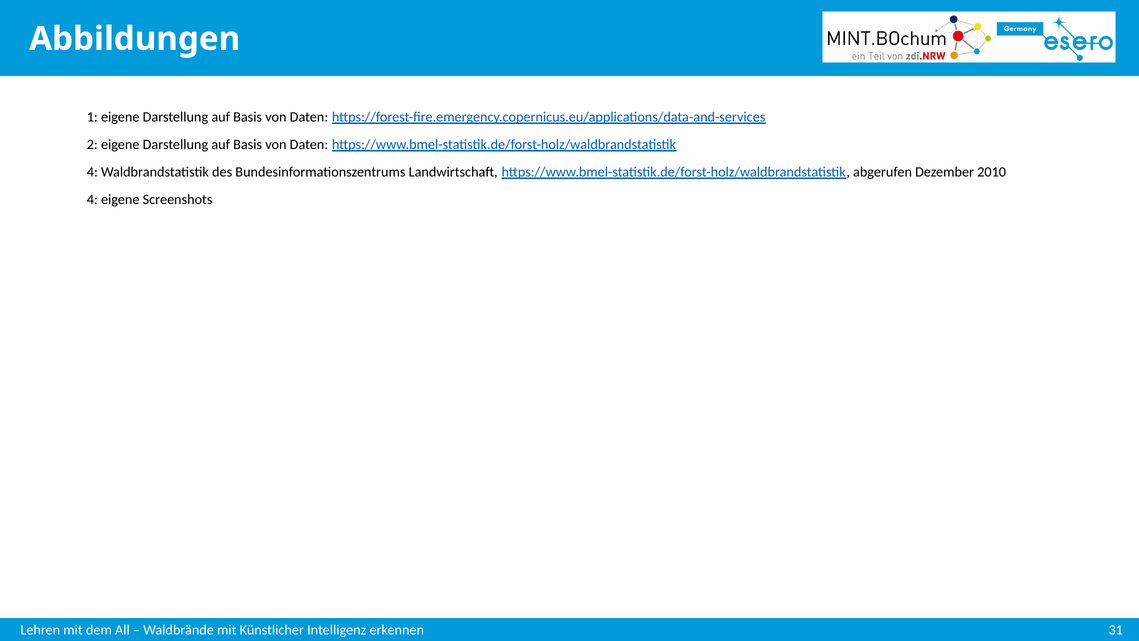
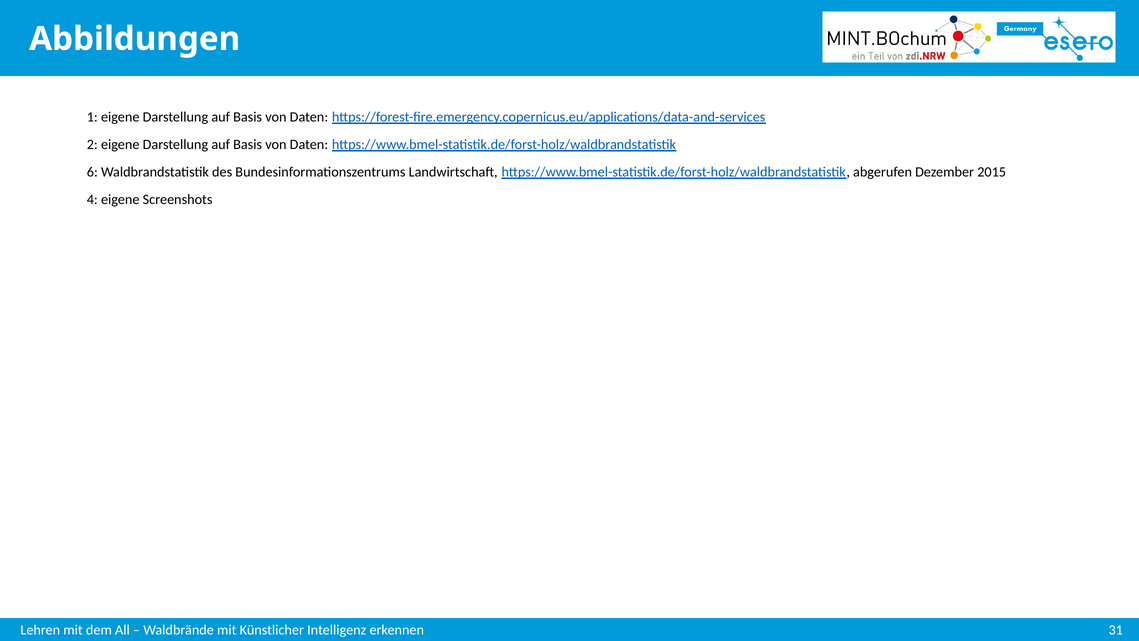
4: 4 -> 6 (92, 172)
2010: 2010 -> 2015 (992, 172)
